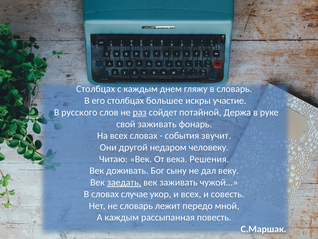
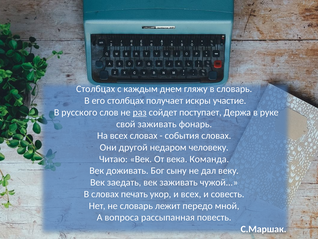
большее: большее -> получает (165, 100)
потайной: потайной -> поступает (200, 112)
события звучит: звучит -> словах (216, 135)
Решения: Решения -> Команда (209, 159)
заедать underline: present -> none (124, 182)
случае: случае -> печать (134, 194)
А каждым: каждым -> вопроса (122, 217)
